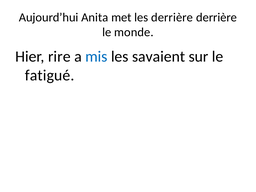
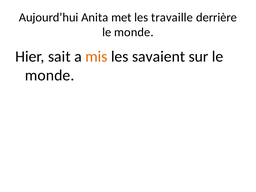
les derrière: derrière -> travaille (172, 17)
rire: rire -> sait (59, 57)
mis colour: blue -> orange (96, 57)
fatigué: fatigué -> monde (50, 75)
